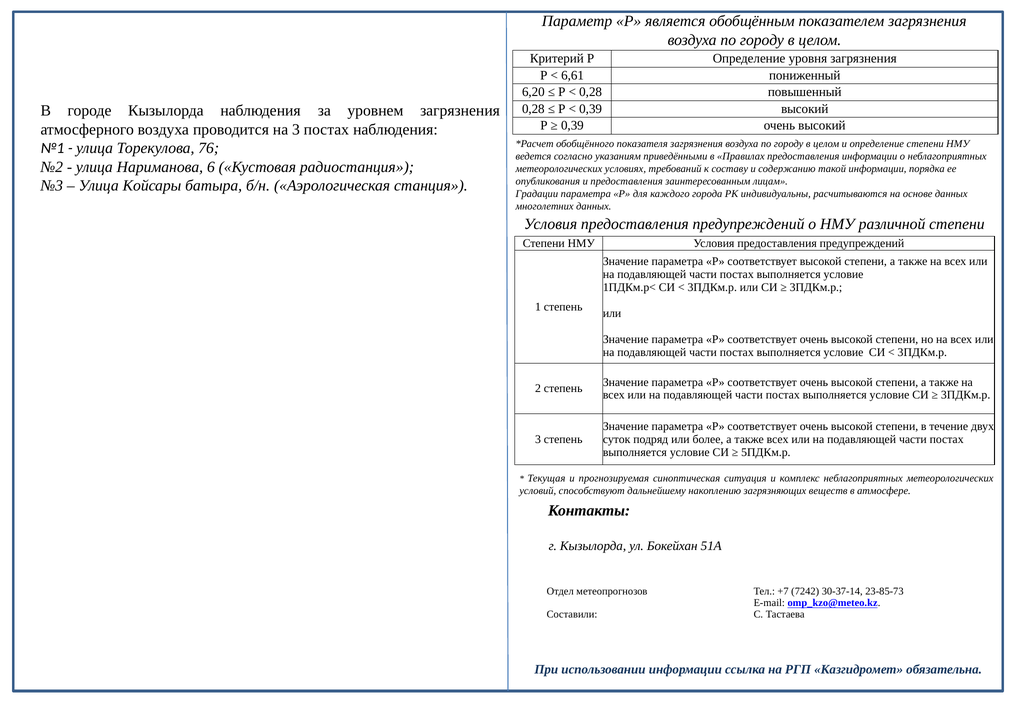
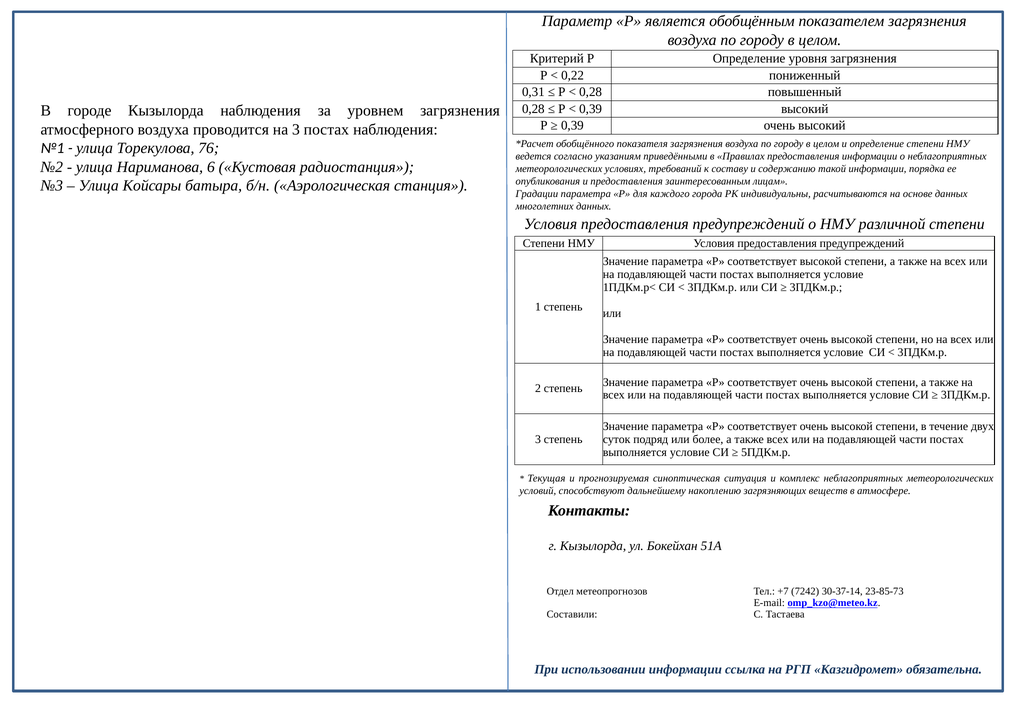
6,61: 6,61 -> 0,22 (573, 75)
6,20: 6,20 -> 0,31 (533, 92)
